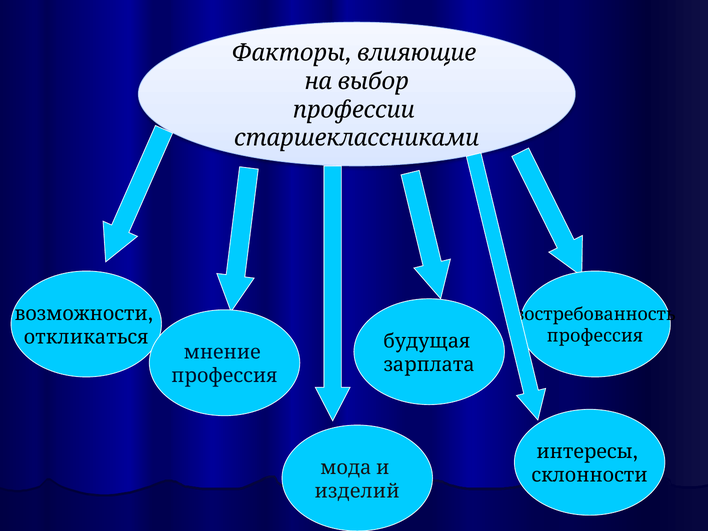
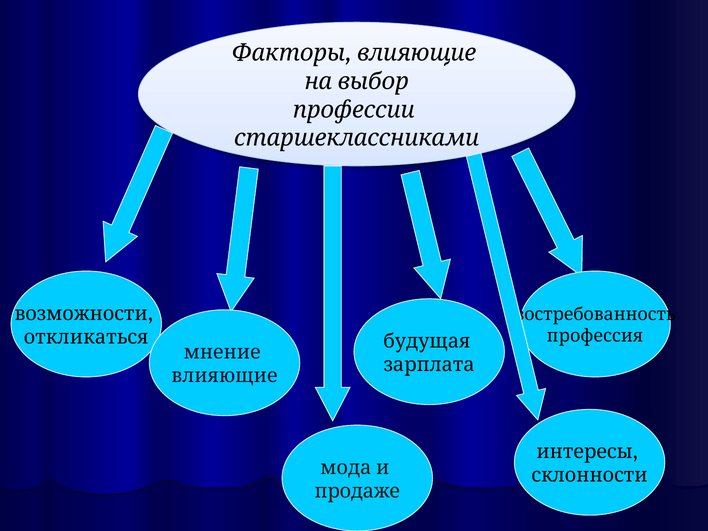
профессия: профессия -> влияющие (224, 376)
изделий: изделий -> продаже (357, 491)
